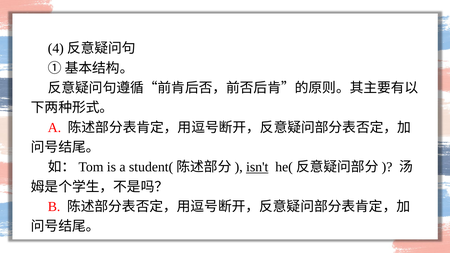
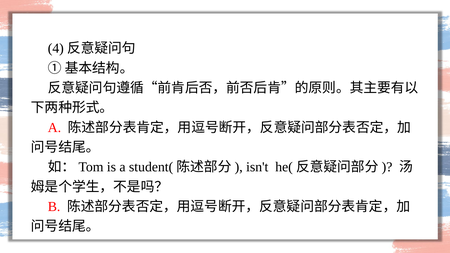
isn't underline: present -> none (257, 167)
